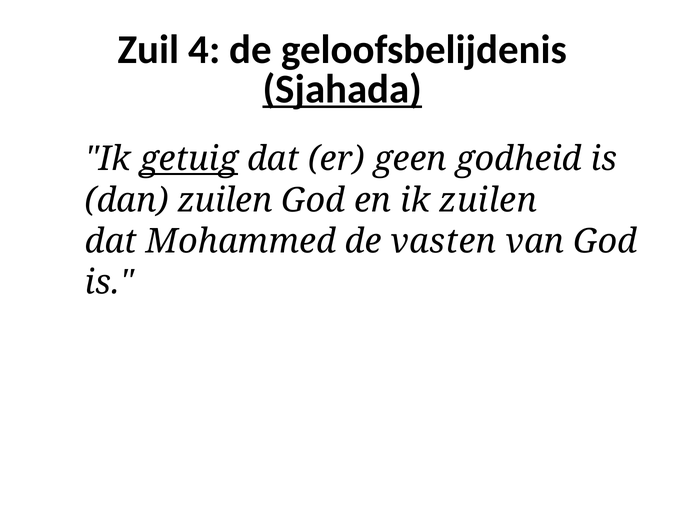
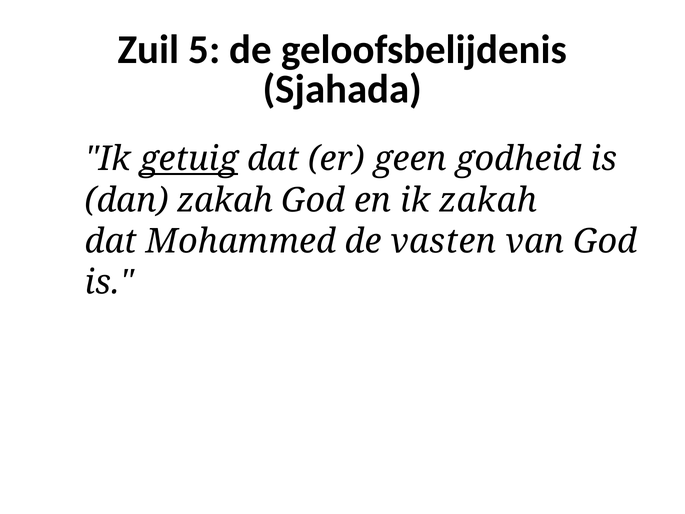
4: 4 -> 5 (204, 50)
Sjahada underline: present -> none (342, 89)
dan zuilen: zuilen -> zakah (225, 200)
ik zuilen: zuilen -> zakah (488, 200)
